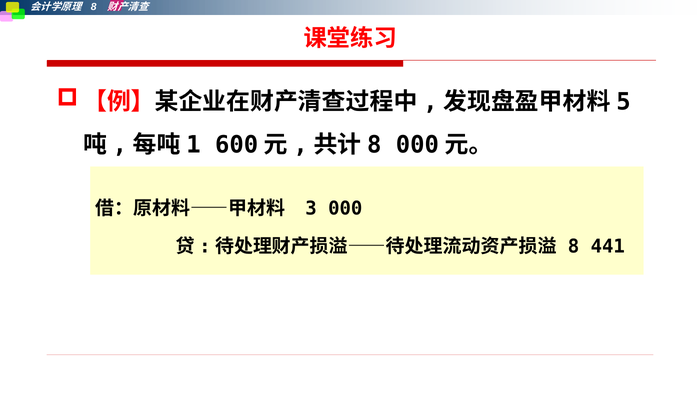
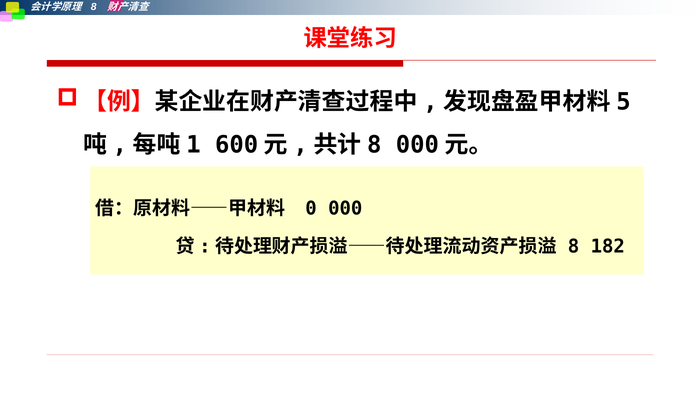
3: 3 -> 0 (311, 209)
441: 441 -> 182 (608, 246)
